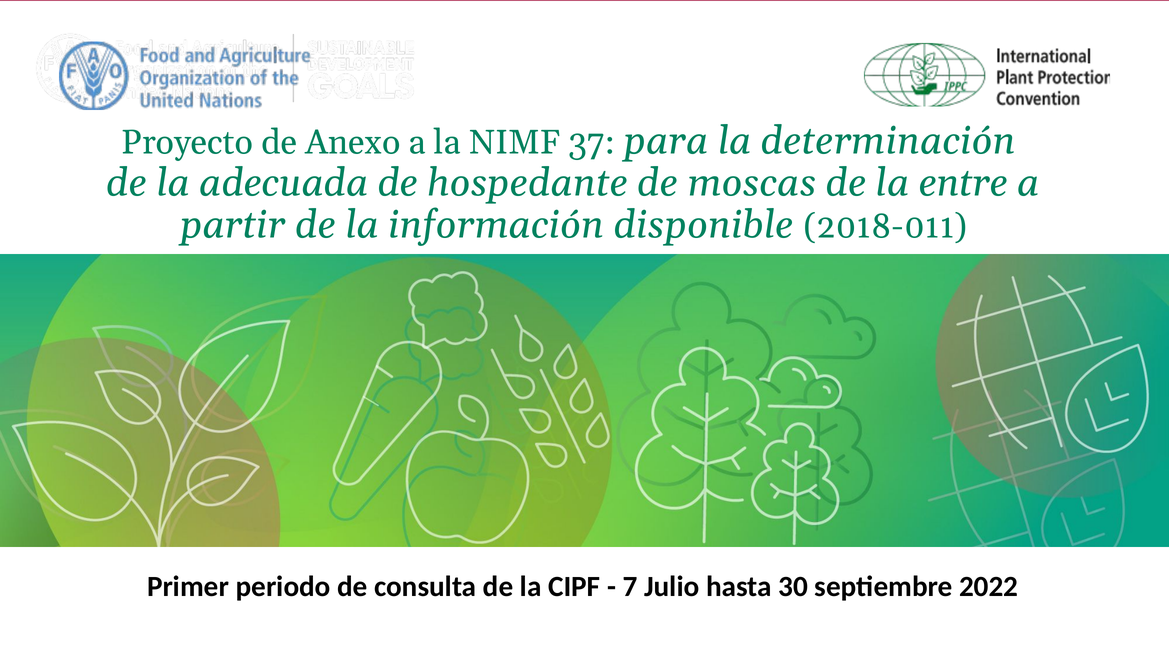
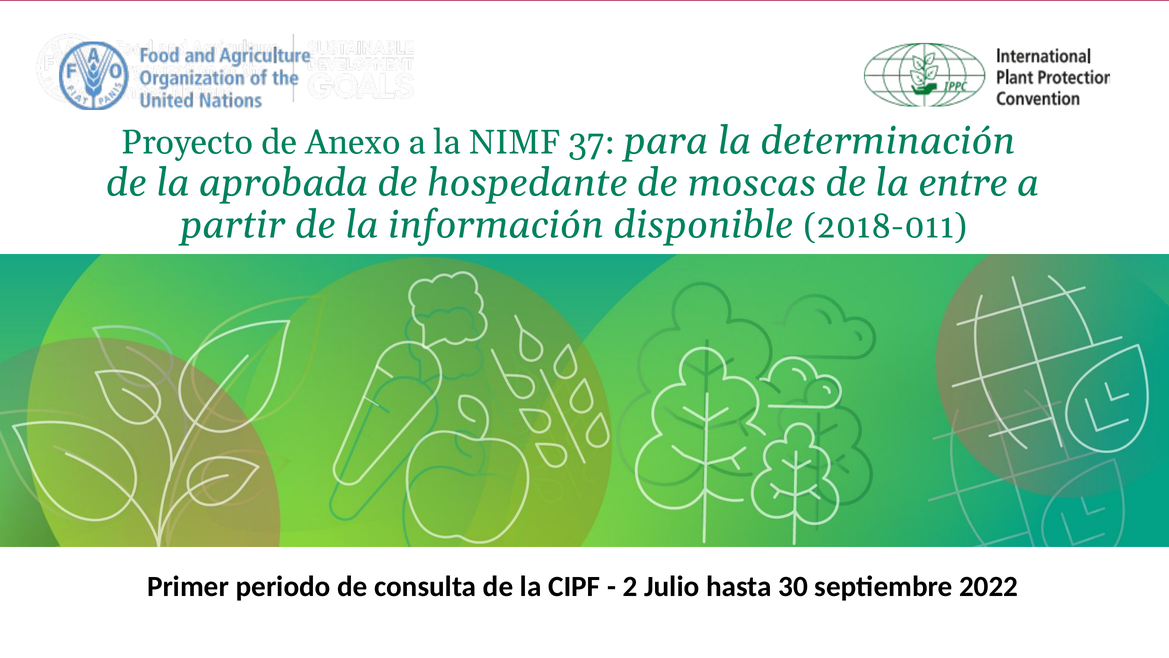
adecuada: adecuada -> aprobada (284, 183)
7: 7 -> 2 (630, 586)
